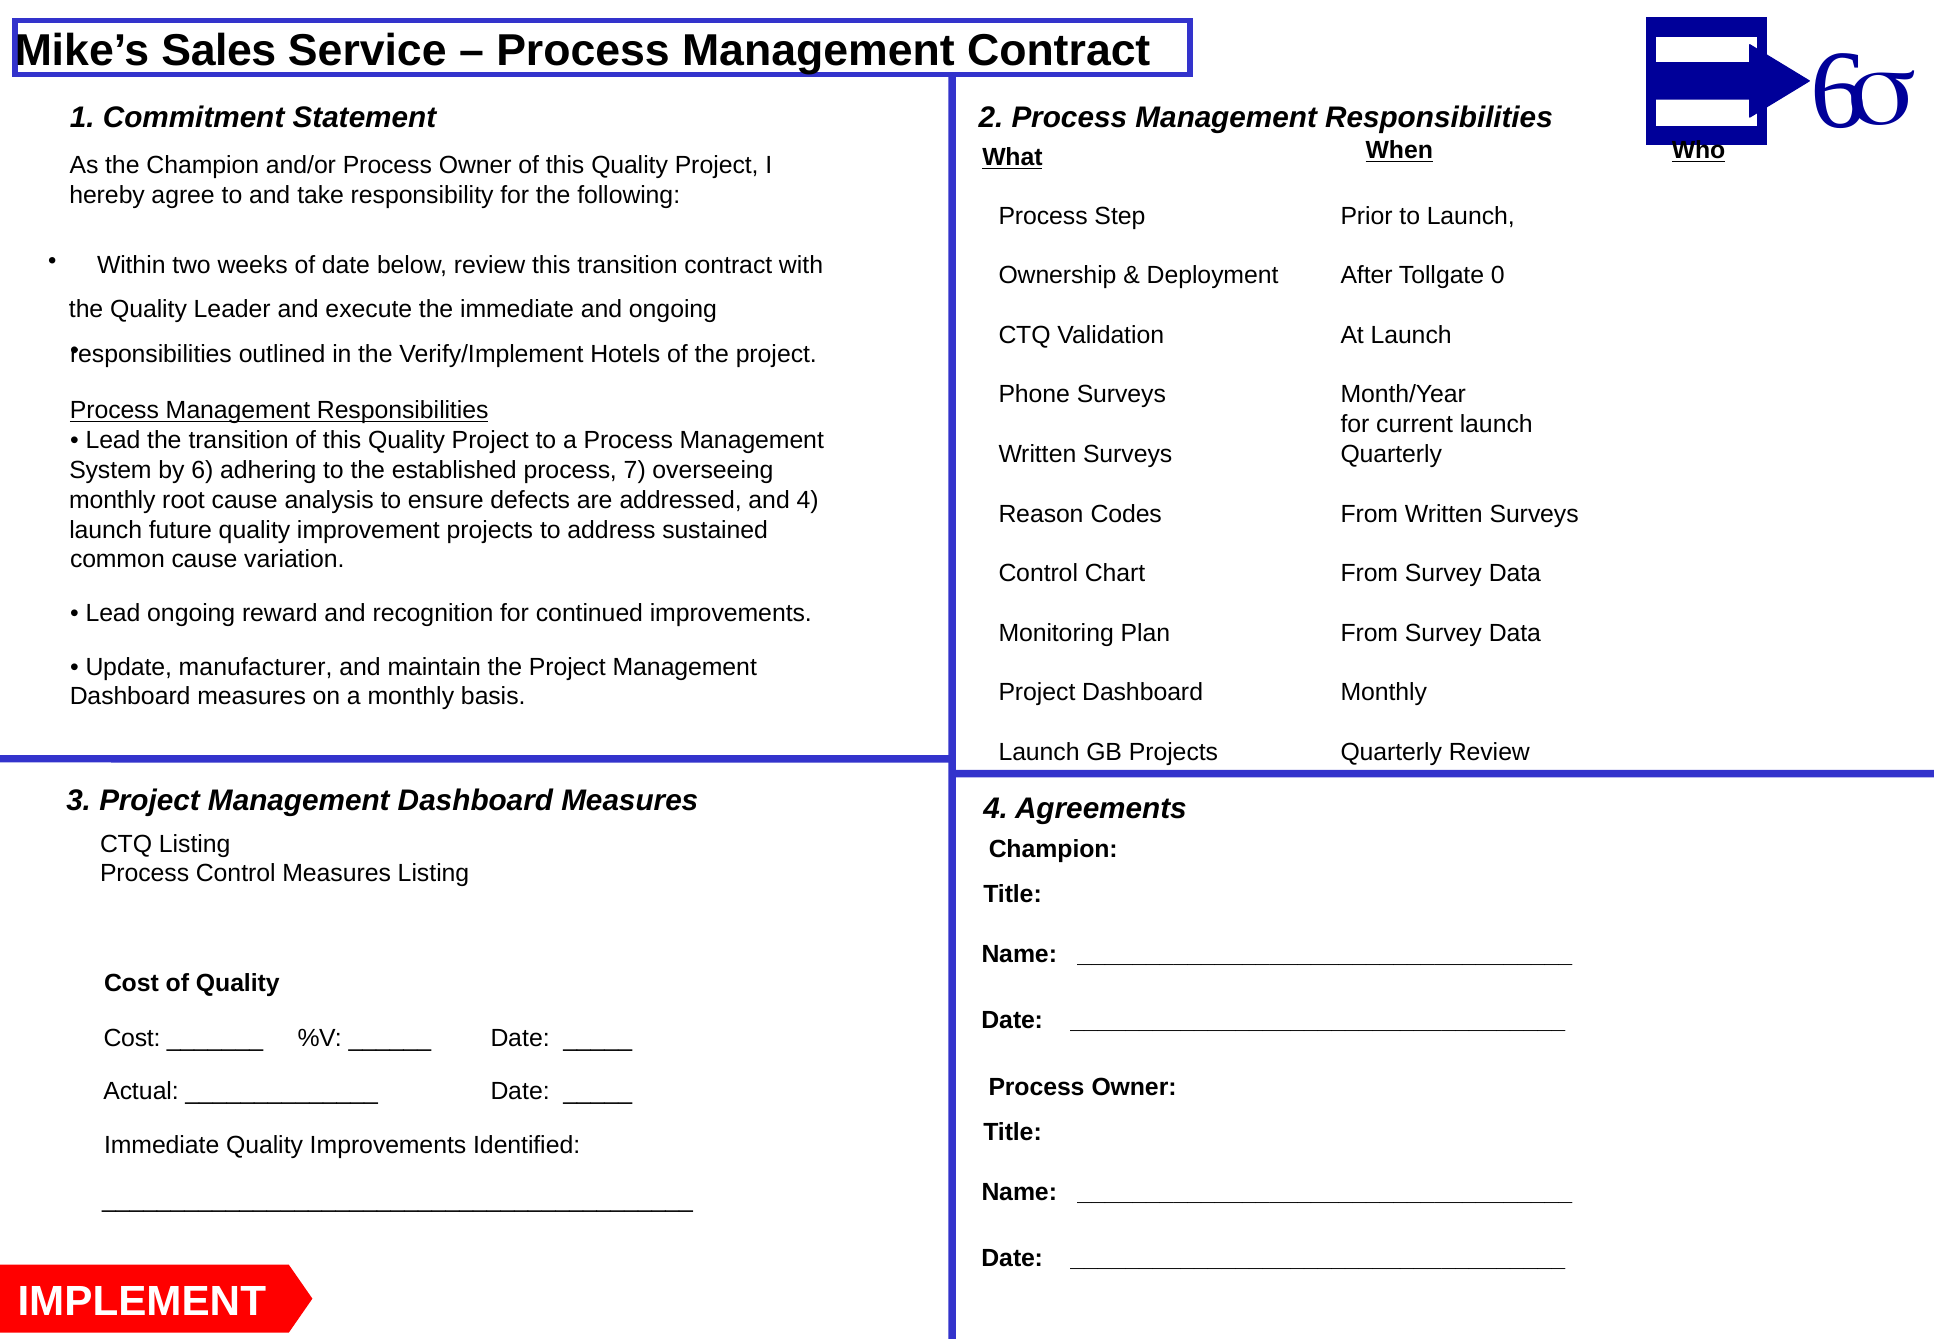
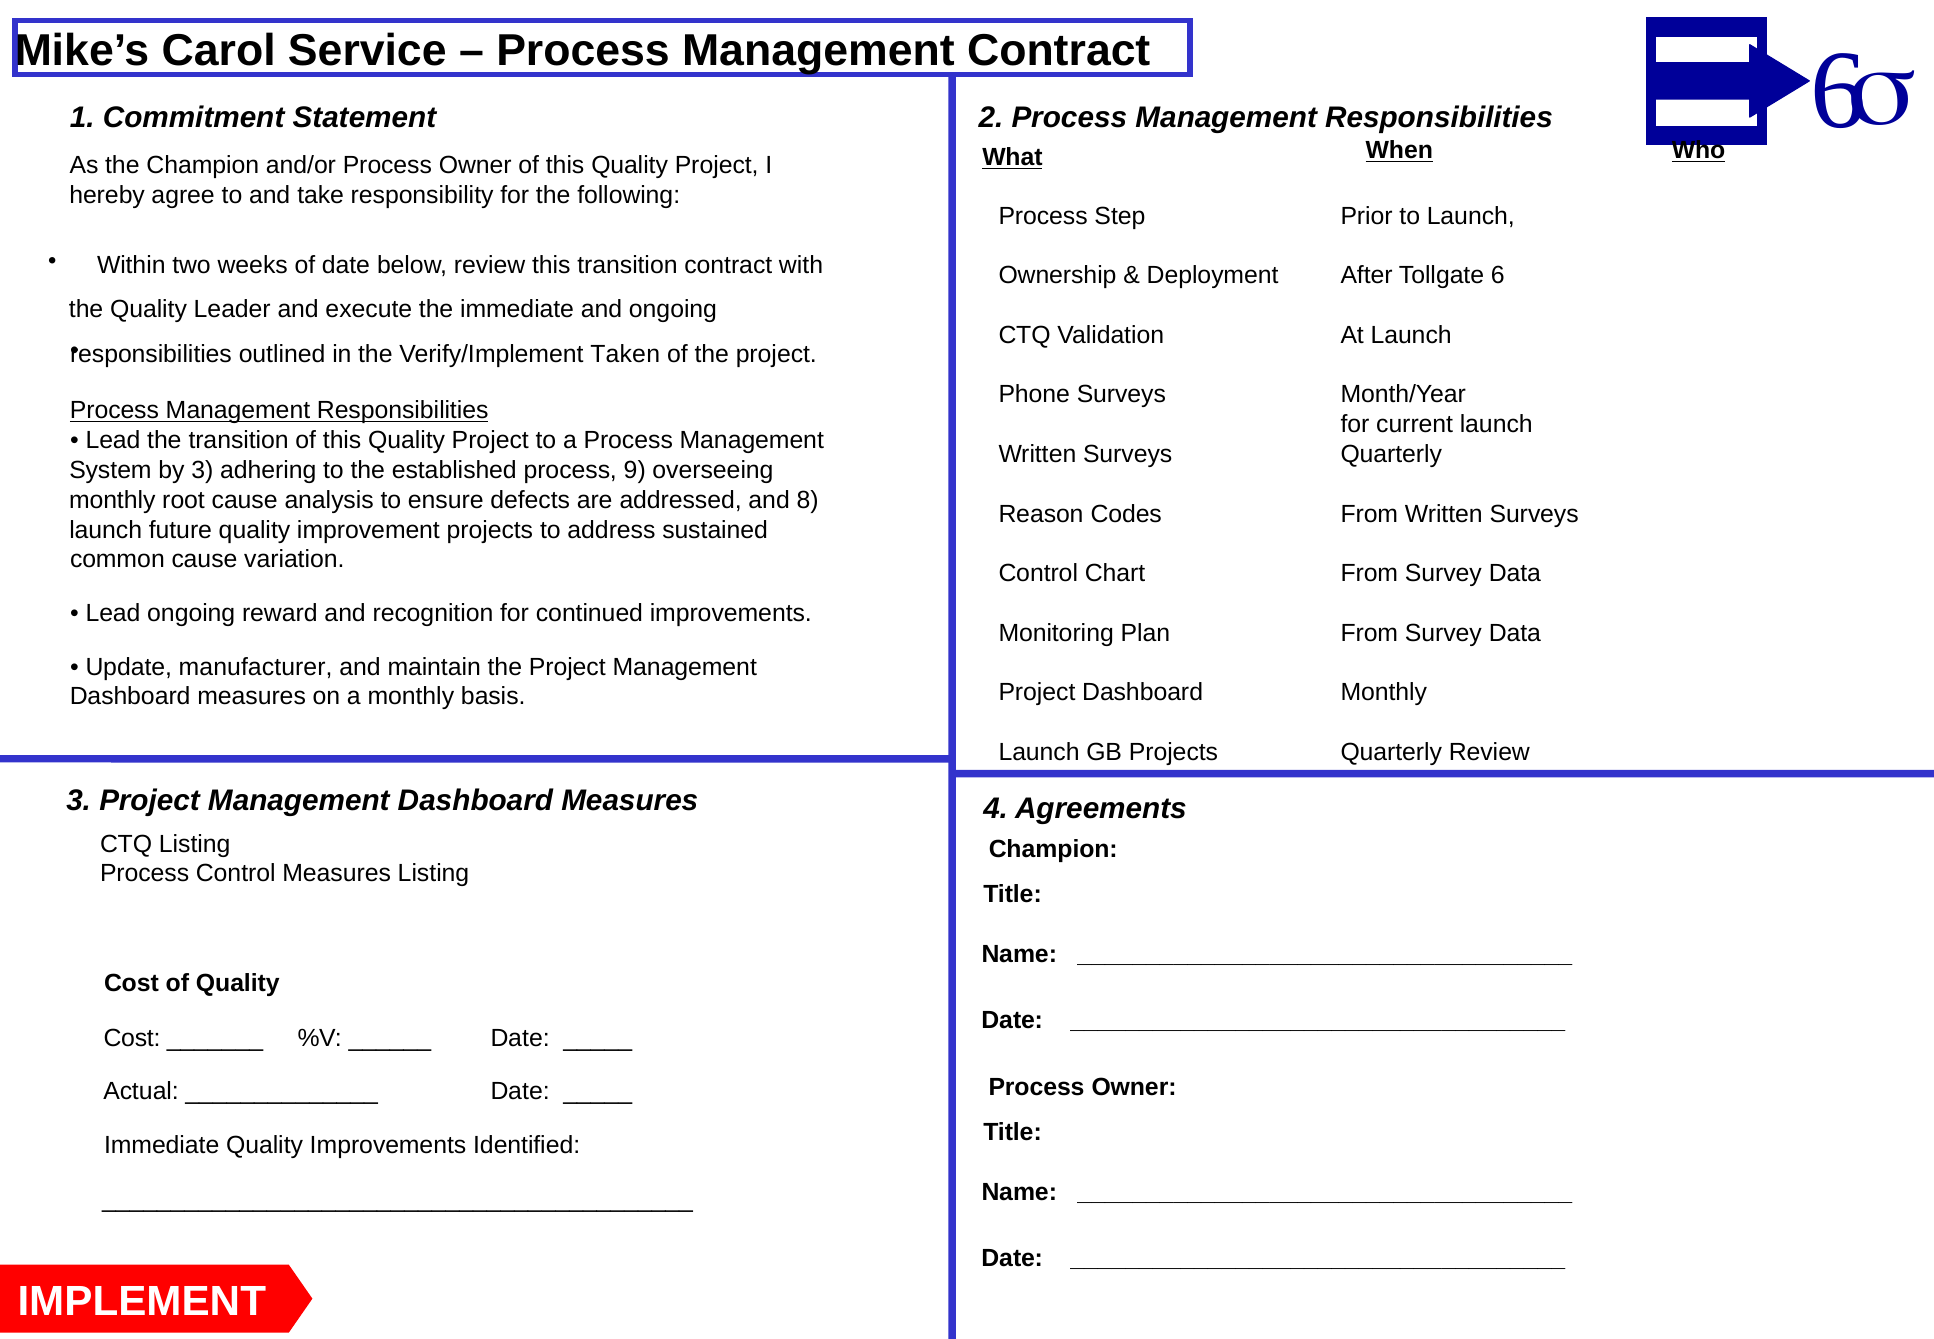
Sales: Sales -> Carol (219, 51)
Tollgate 0: 0 -> 6 (1498, 275)
Hotels: Hotels -> Taken (625, 354)
by 6: 6 -> 3 (202, 470)
7: 7 -> 9 (635, 470)
and 4: 4 -> 8 (808, 500)
